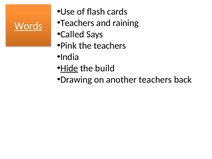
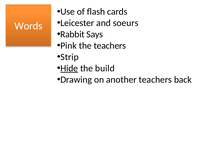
Teachers: Teachers -> Leicester (77, 23)
raining: raining -> soeurs (126, 23)
Words underline: present -> none (28, 26)
Called: Called -> Rabbit (72, 34)
India: India -> Strip (70, 57)
